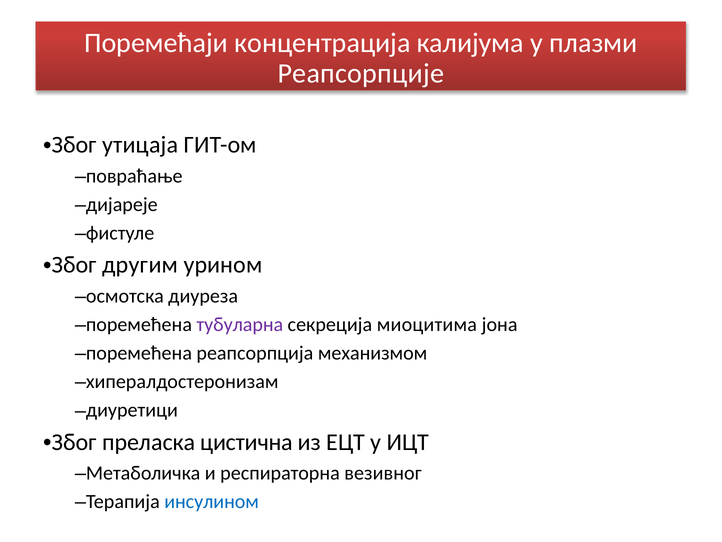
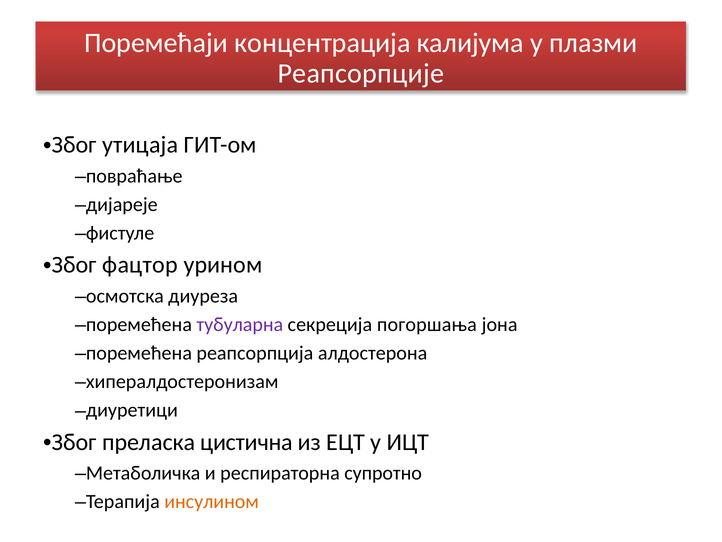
другим: другим -> фацтор (140, 265)
миоцитима: миоцитима -> погоршања (427, 324)
механизмом: механизмом -> алдостерона (373, 353)
везивног: везивног -> супротно (383, 473)
инсулином colour: blue -> orange (212, 501)
